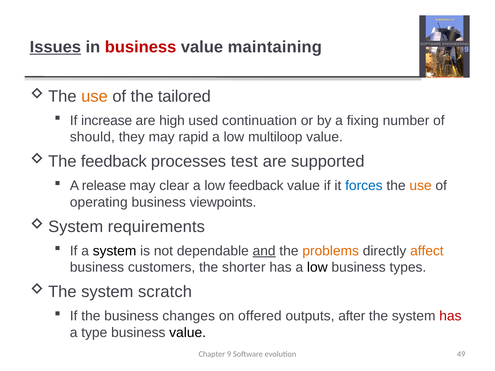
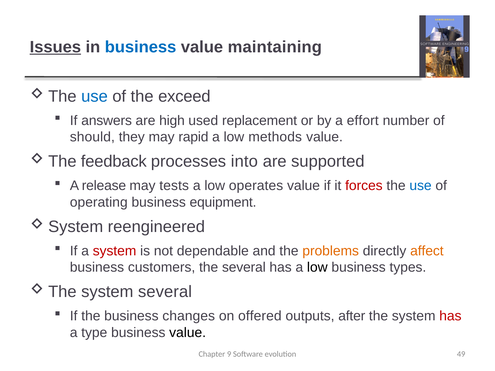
business colour: red -> blue (141, 47)
use colour: orange -> blue (94, 96)
tailored: tailored -> exceed (184, 96)
increase: increase -> answers (107, 121)
continuation: continuation -> replacement (260, 121)
fixing: fixing -> effort (363, 121)
multiloop: multiloop -> methods (275, 137)
test: test -> into (244, 162)
clear: clear -> tests (174, 186)
low feedback: feedback -> operates (256, 186)
forces colour: blue -> red (364, 186)
use colour: orange -> blue (421, 186)
viewpoints: viewpoints -> equipment (223, 202)
requirements: requirements -> reengineered (156, 227)
system colour: black -> red (115, 251)
and underline: present -> none (264, 251)
the shorter: shorter -> several (244, 268)
system scratch: scratch -> several (165, 292)
